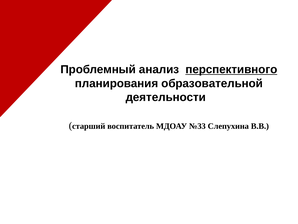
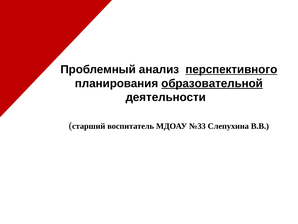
образовательной underline: none -> present (212, 83)
